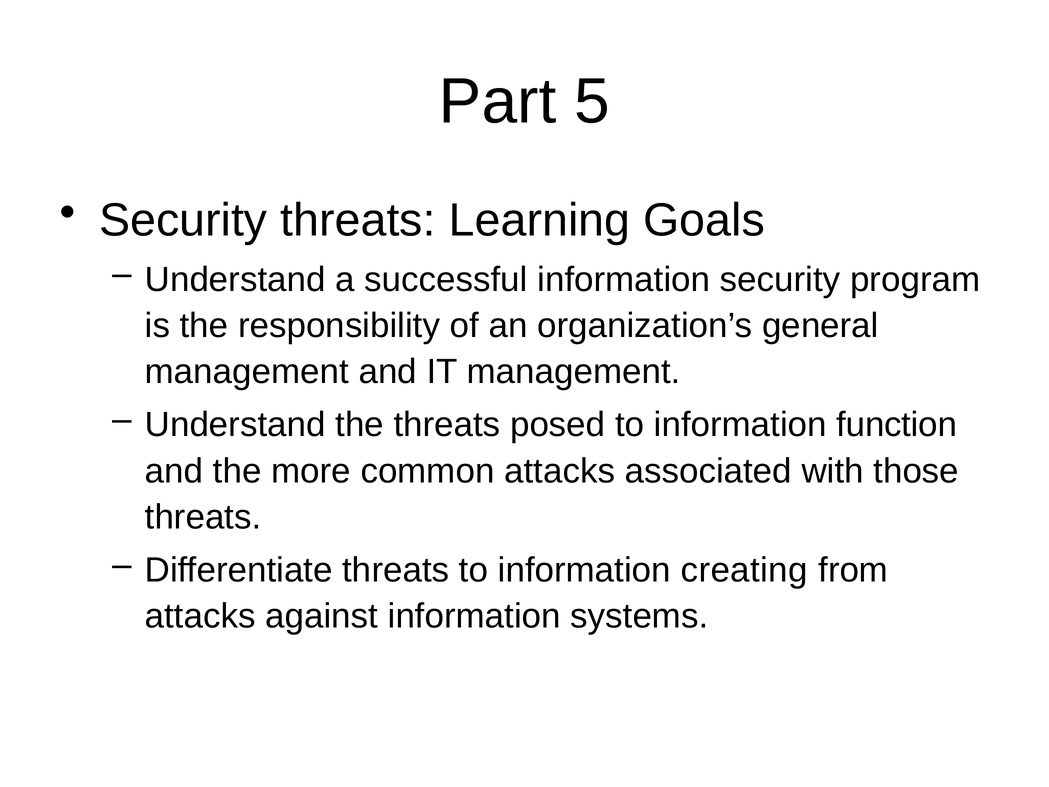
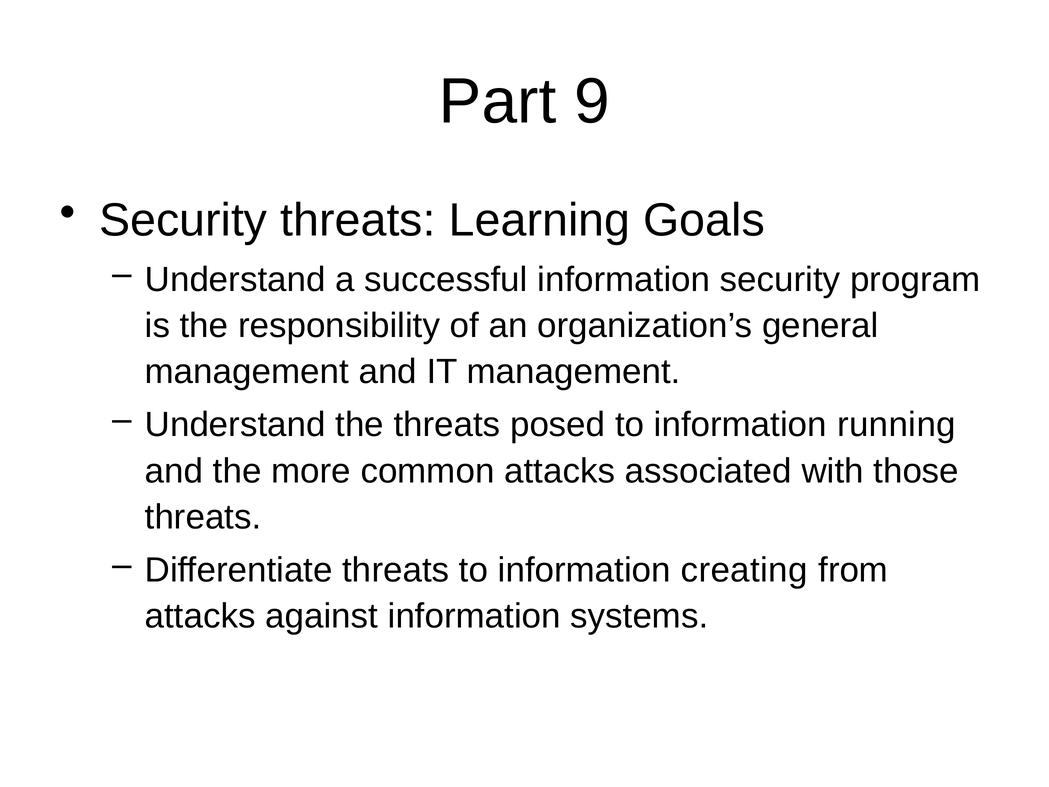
5: 5 -> 9 (592, 102)
function: function -> running (896, 425)
